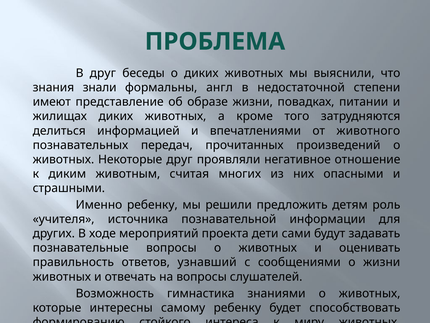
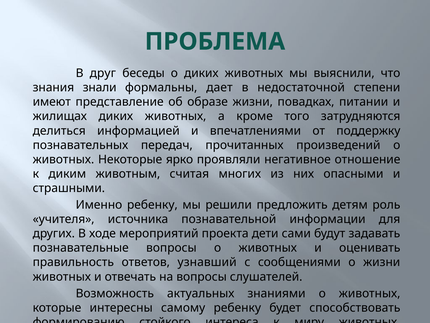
англ: англ -> дает (219, 88)
животного: животного -> поддержку (368, 131)
Некоторые друг: друг -> ярко (180, 159)
гимнастика: гимнастика -> актуальных (201, 293)
